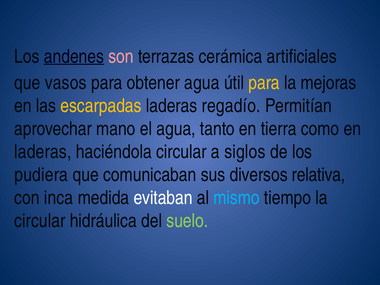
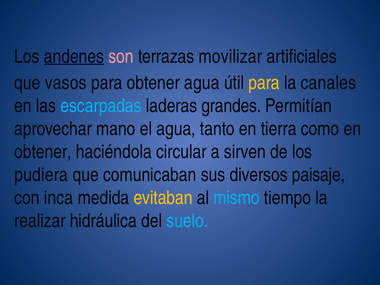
cerámica: cerámica -> movilizar (230, 57)
mejoras: mejoras -> canales (328, 83)
escarpadas colour: yellow -> light blue (101, 106)
regadío: regadío -> grandes (231, 106)
laderas: laderas -> obtener (43, 152)
siglos: siglos -> sirven (245, 152)
relativa: relativa -> paisaje (318, 175)
evitaban colour: white -> yellow (163, 198)
circular: circular -> realizar (40, 221)
suelo colour: light green -> light blue (187, 221)
